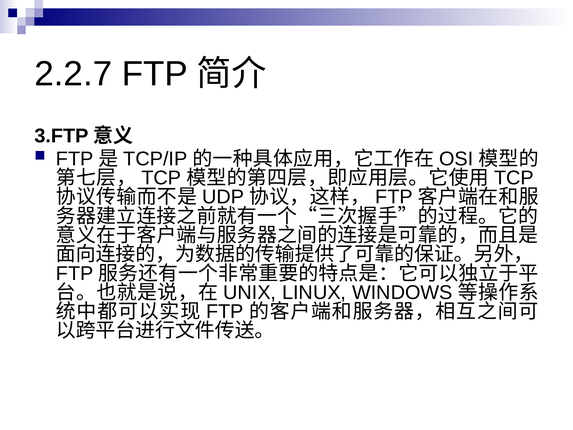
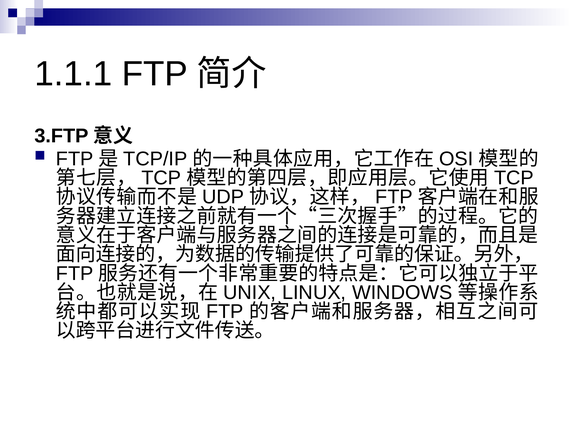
2.2.7: 2.2.7 -> 1.1.1 (73, 74)
